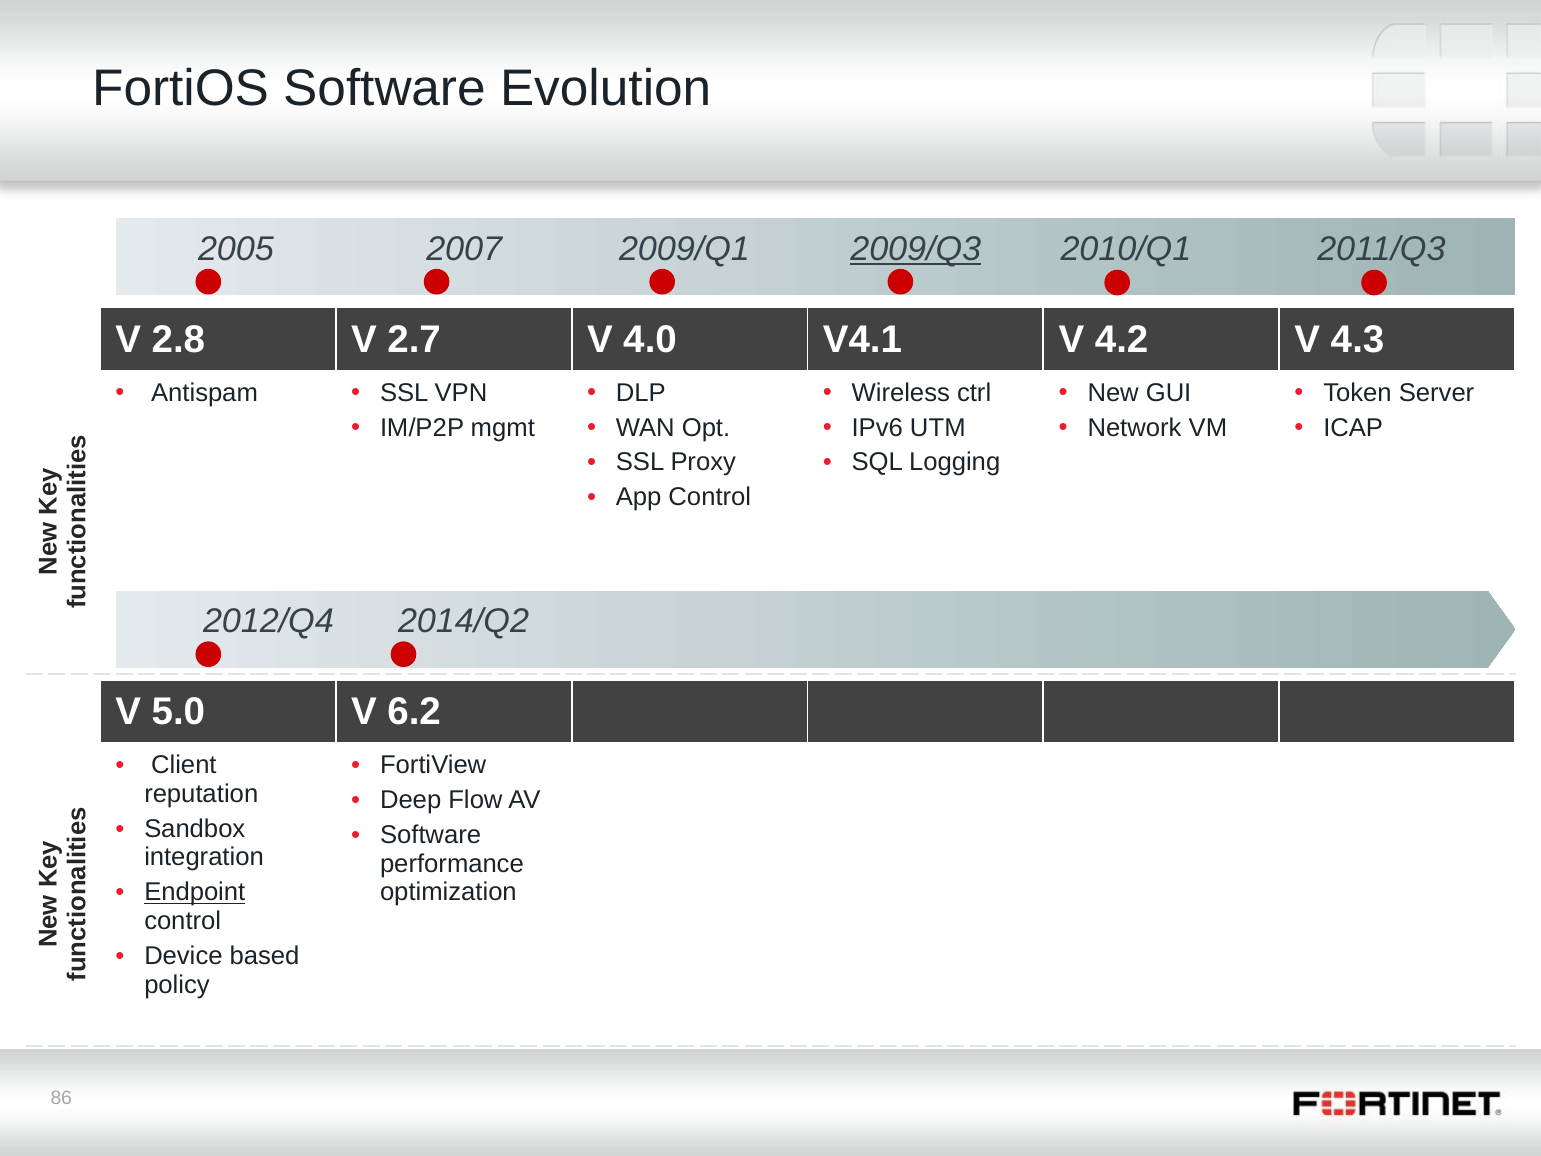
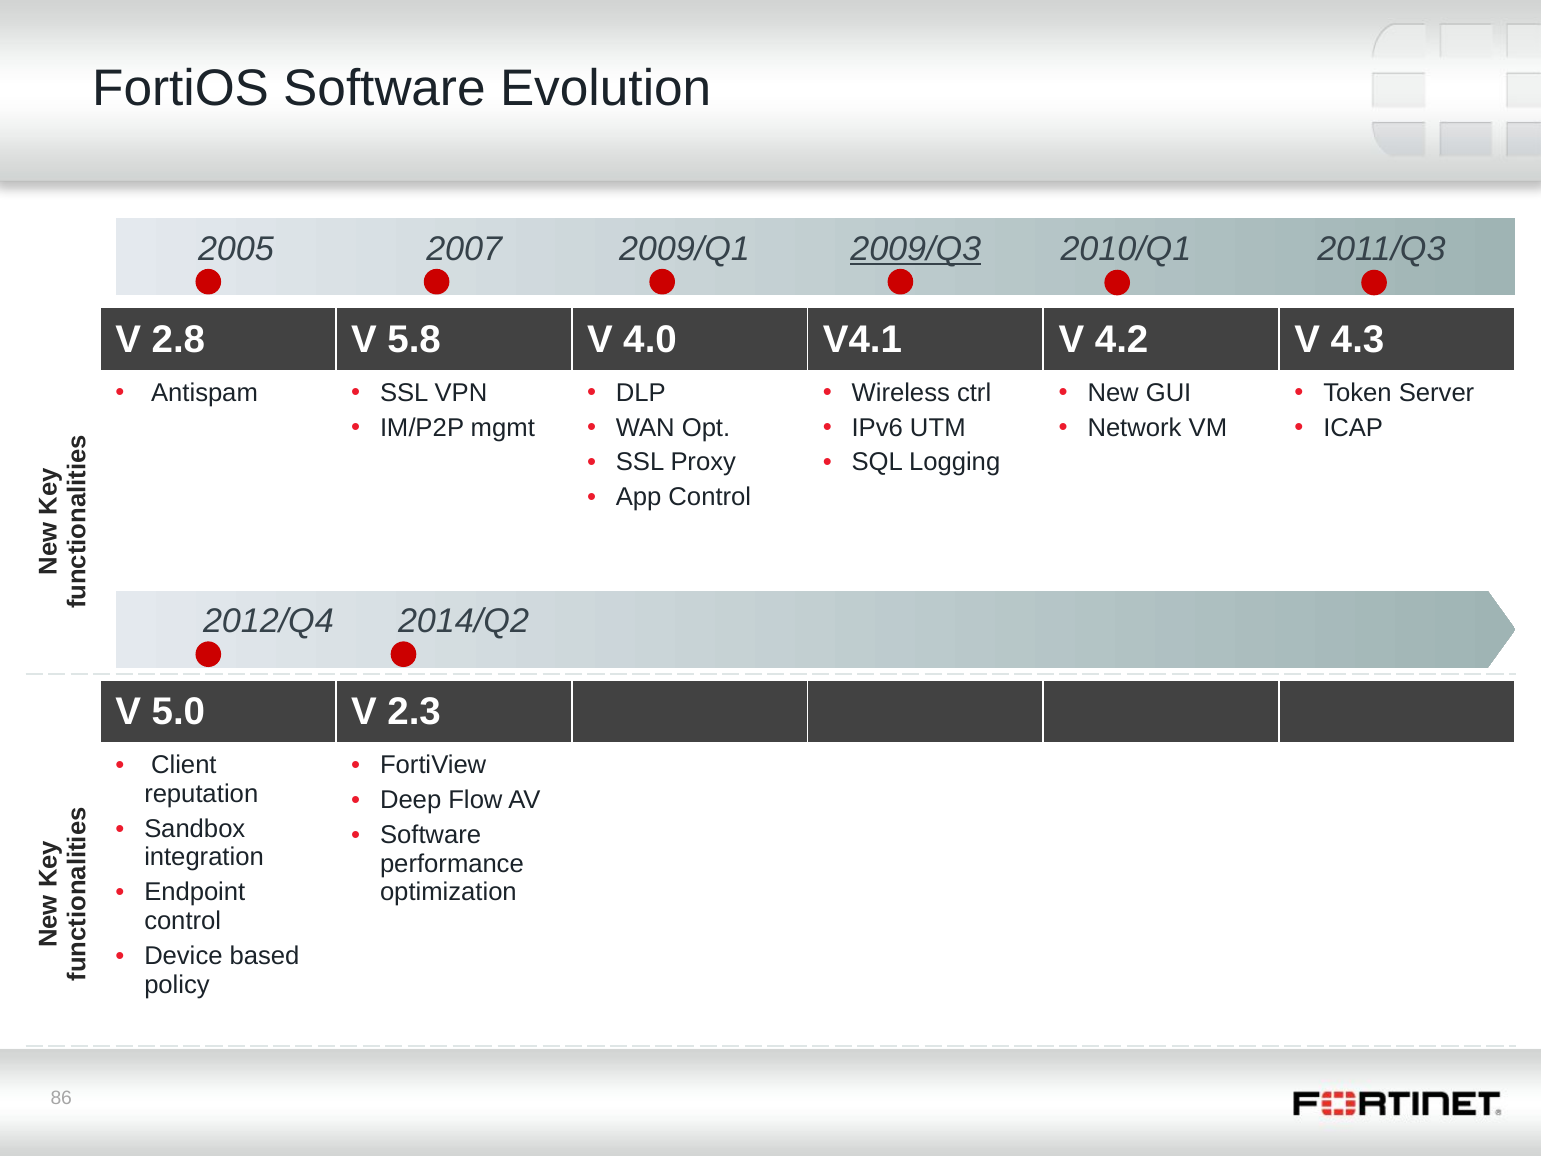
2.7: 2.7 -> 5.8 (414, 340)
6.2: 6.2 -> 2.3 (414, 712)
Endpoint underline: present -> none (195, 892)
